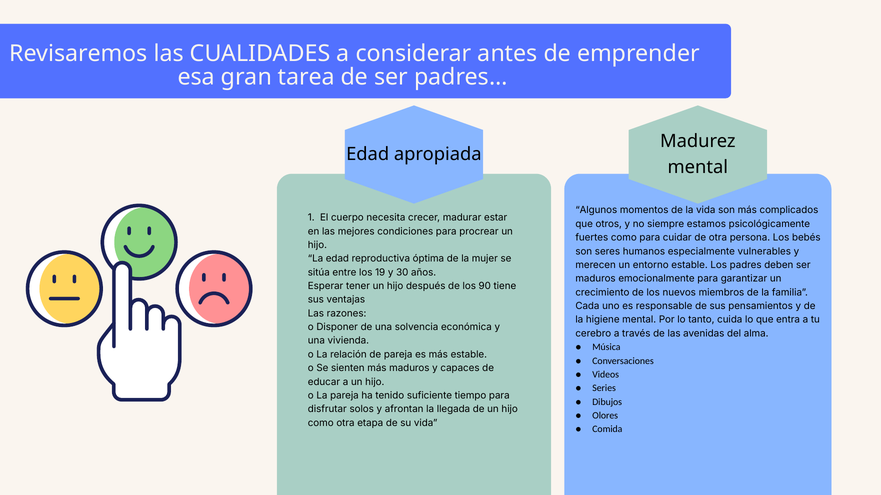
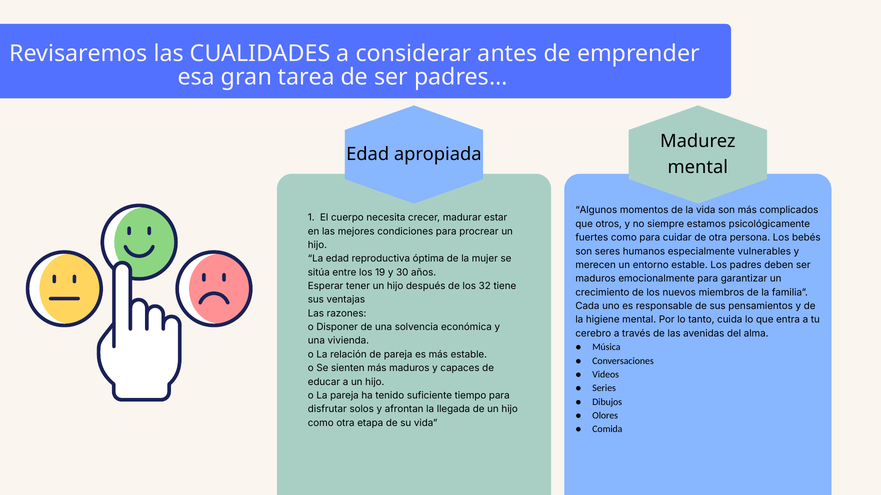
90: 90 -> 32 (485, 286)
